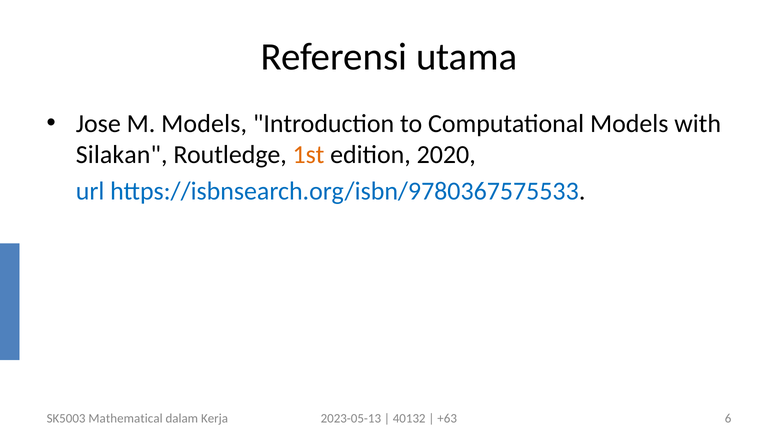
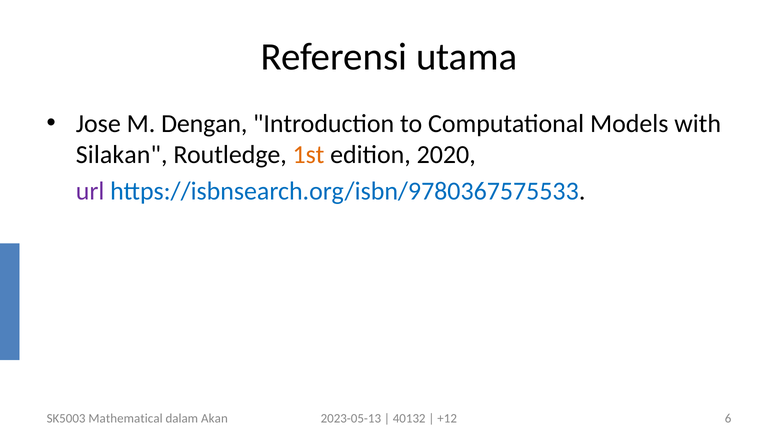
M Models: Models -> Dengan (204, 123)
url colour: blue -> purple (90, 191)
Kerja: Kerja -> Akan (214, 418)
+63: +63 -> +12 (447, 418)
